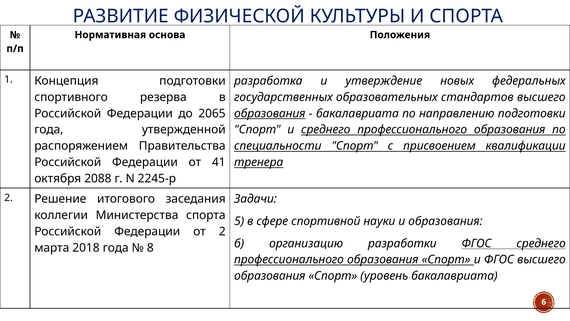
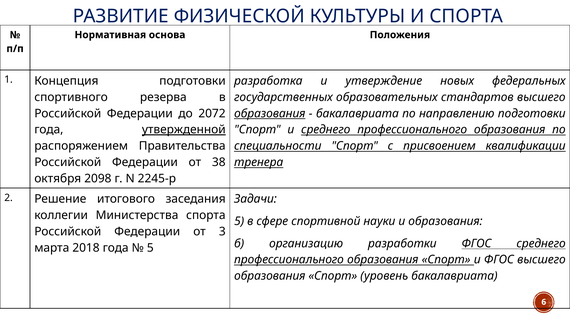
2065: 2065 -> 2072 (212, 113)
утвержденной underline: none -> present (184, 130)
41: 41 -> 38 (219, 162)
2088: 2088 -> 2098 (98, 178)
от 2: 2 -> 3 (222, 231)
8: 8 -> 5 (150, 248)
